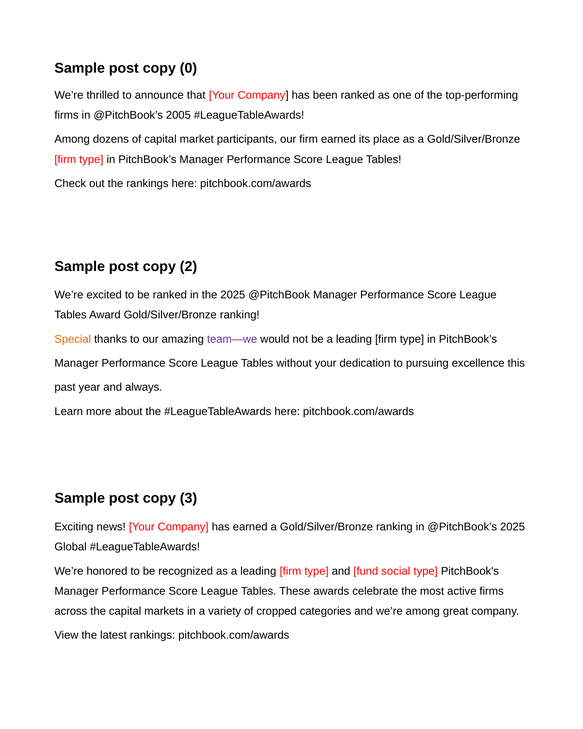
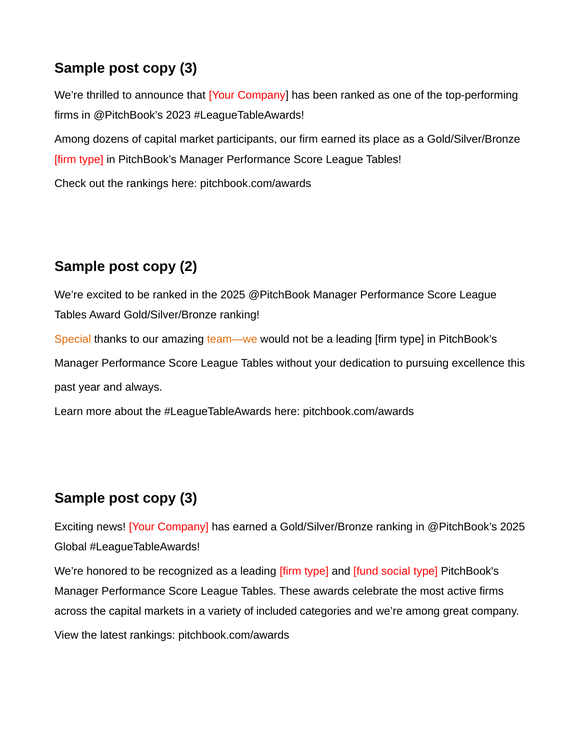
0: 0 -> 3 (188, 68)
2005: 2005 -> 2023 (178, 115)
team—we colour: purple -> orange (232, 339)
cropped: cropped -> included (277, 611)
